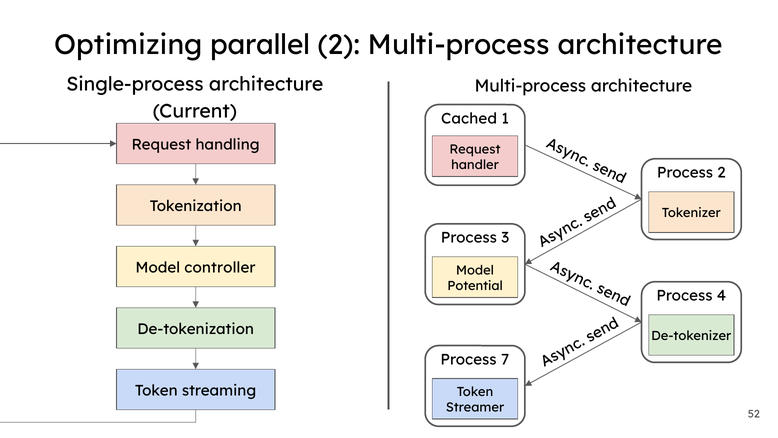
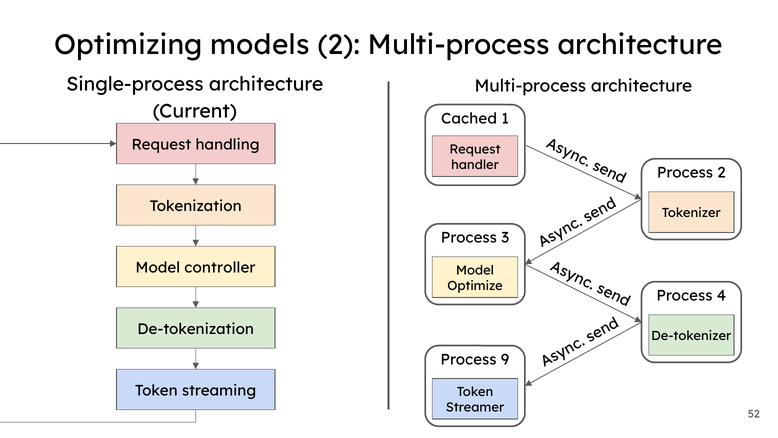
parallel: parallel -> models (260, 45)
Potential: Potential -> Optimize (475, 286)
7: 7 -> 9 (505, 359)
